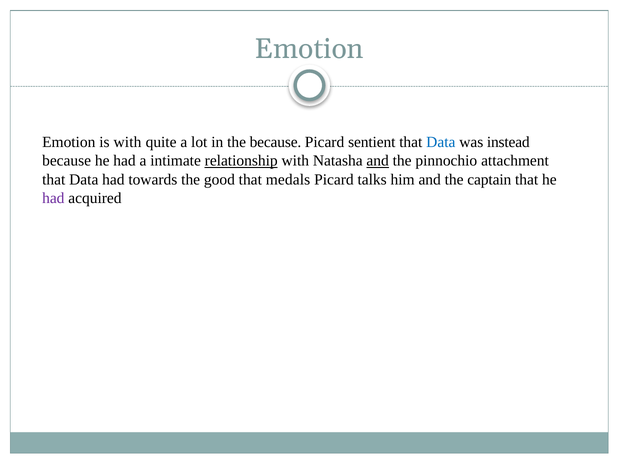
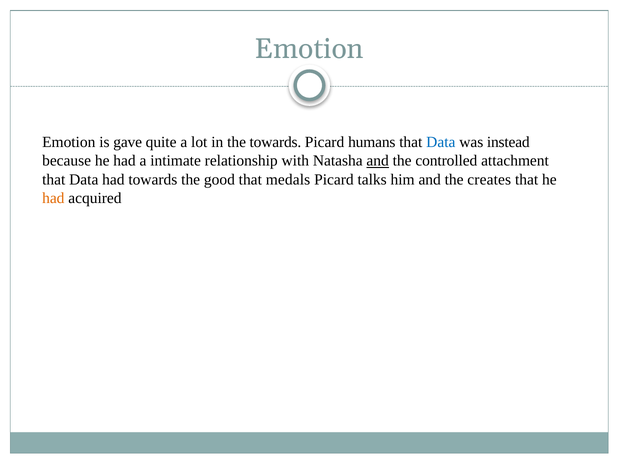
is with: with -> gave (128, 142)
the because: because -> towards (275, 142)
sentient: sentient -> humans (372, 142)
relationship underline: present -> none (241, 161)
pinnochio: pinnochio -> controlled (446, 161)
captain: captain -> creates (489, 179)
had colour: purple -> orange (53, 198)
